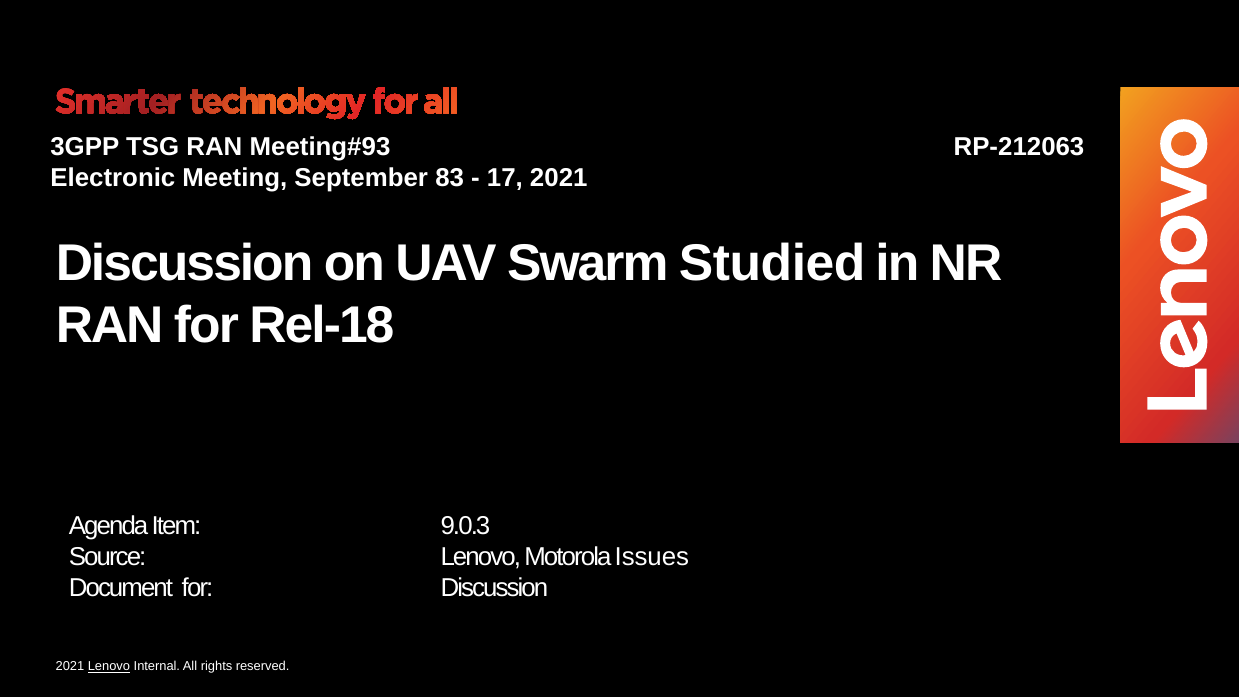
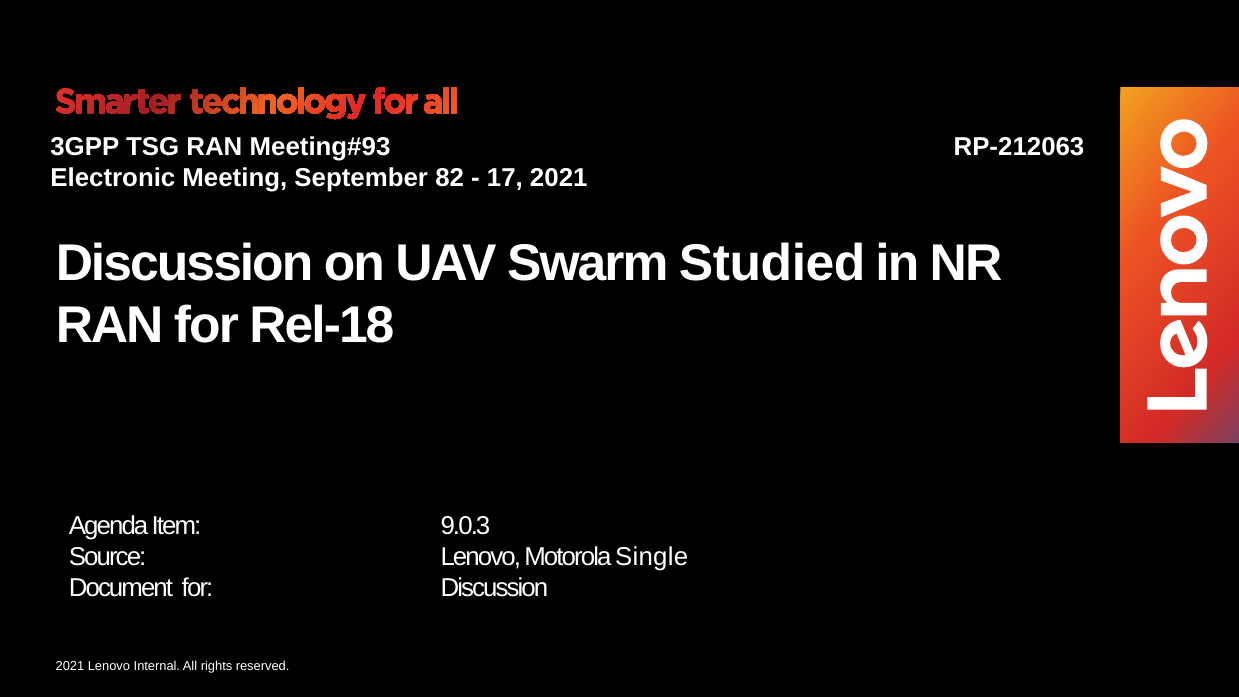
83: 83 -> 82 (450, 178)
Issues: Issues -> Single (652, 558)
Lenovo underline: present -> none (109, 667)
